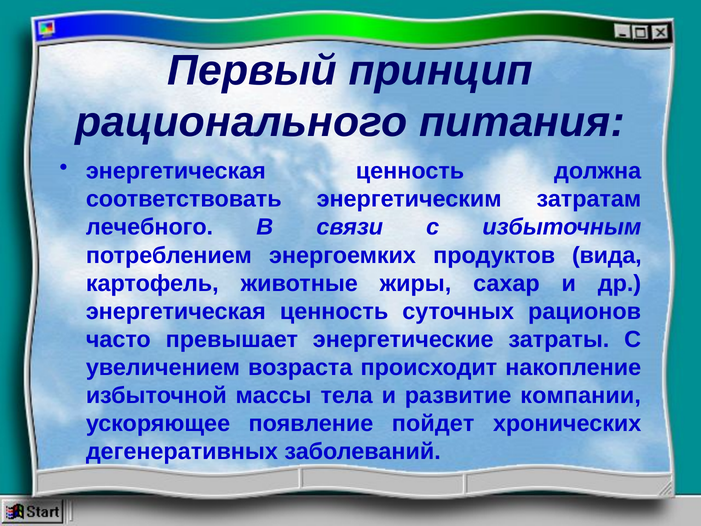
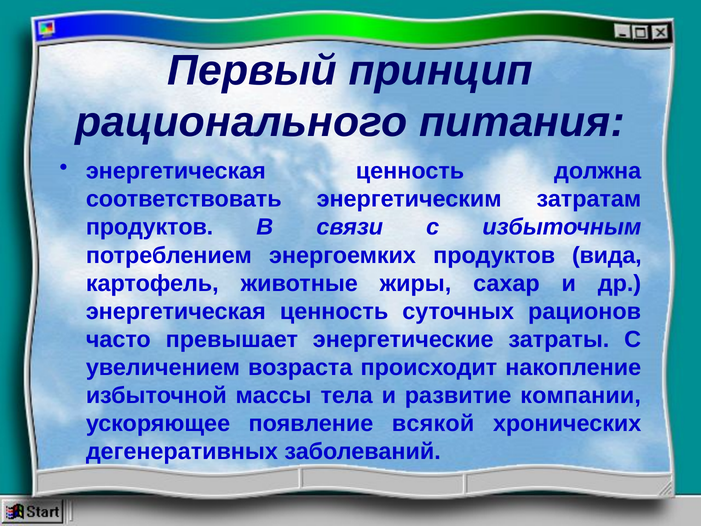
лечебного: лечебного -> продуктов (150, 227)
пойдет: пойдет -> всякой (433, 423)
